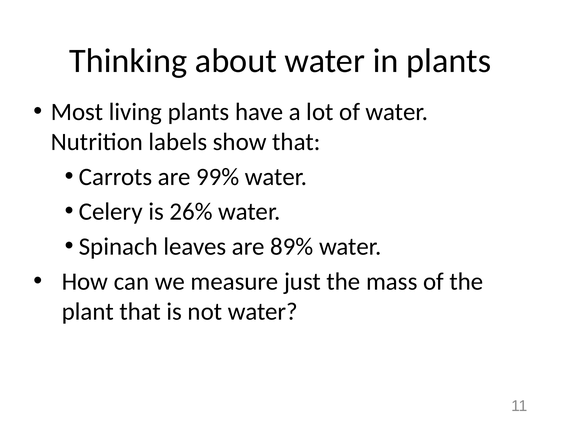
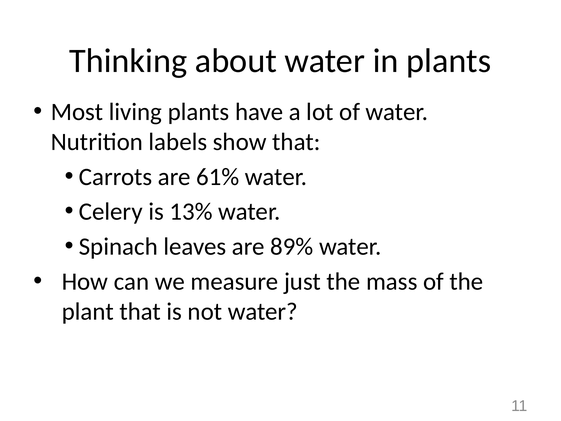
99%: 99% -> 61% (218, 177)
26%: 26% -> 13% (191, 212)
